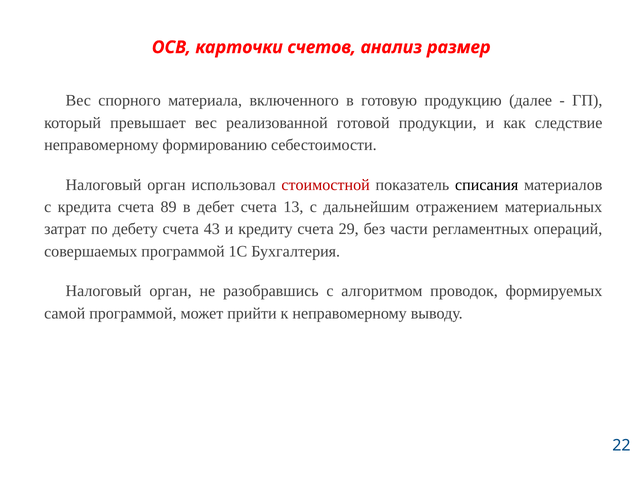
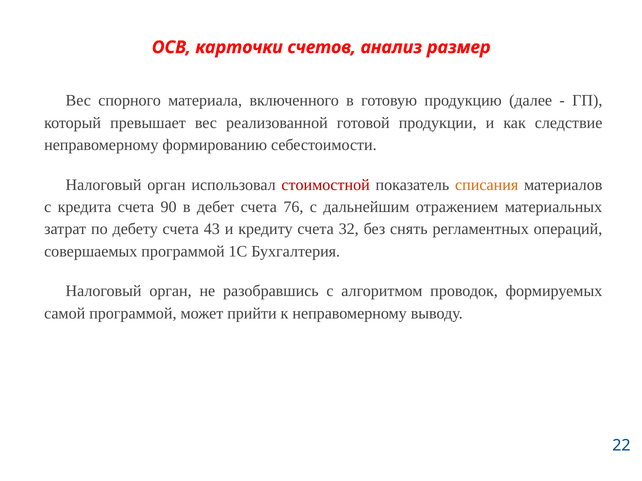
списания colour: black -> orange (487, 185)
89: 89 -> 90 (169, 207)
13: 13 -> 76 (293, 207)
29: 29 -> 32 (349, 229)
части: части -> снять (409, 229)
